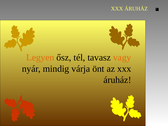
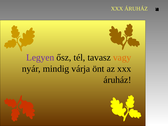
Legyen colour: orange -> purple (40, 57)
